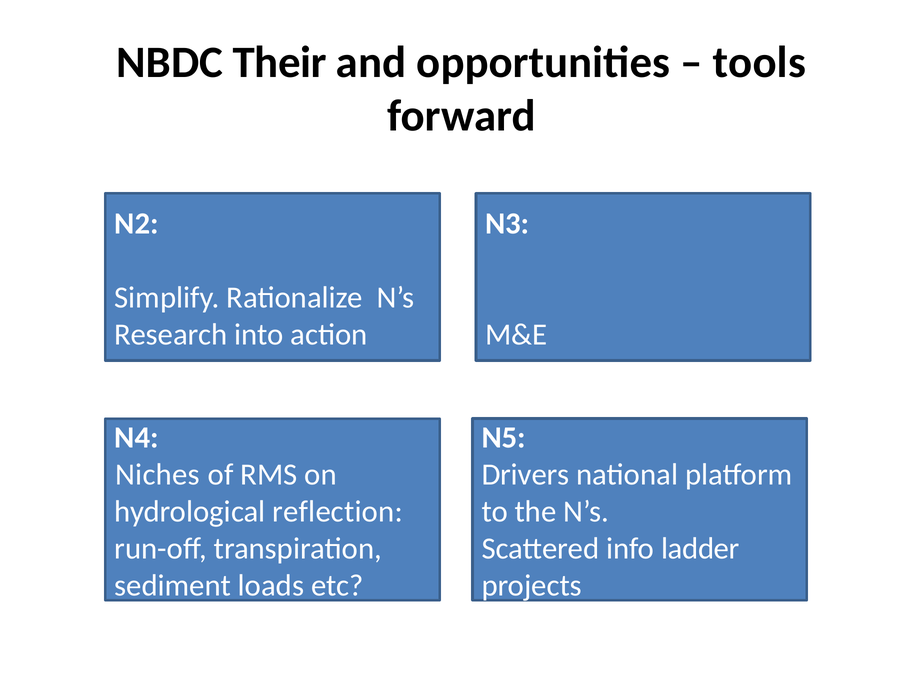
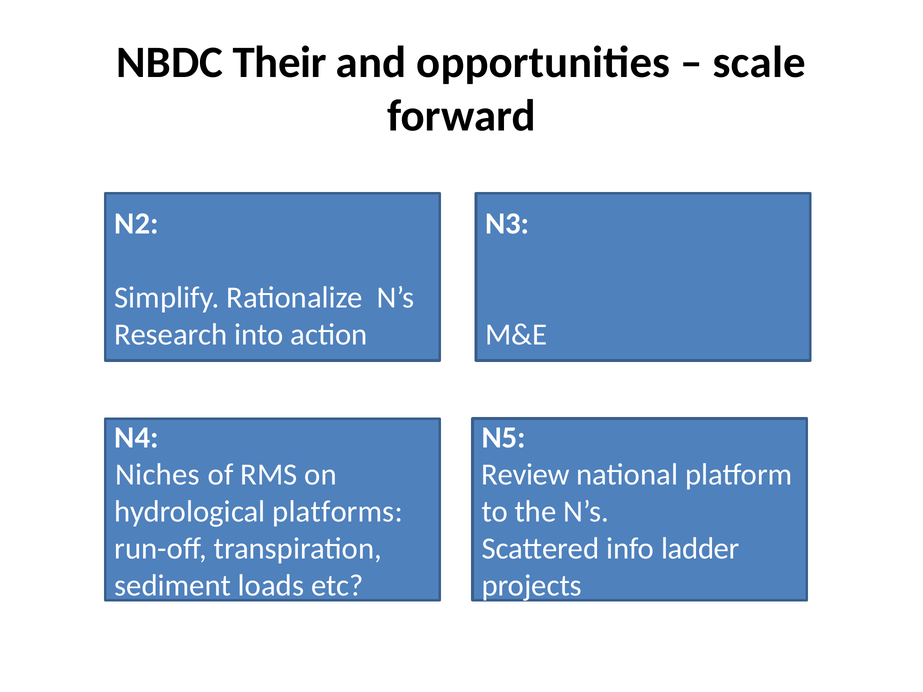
tools: tools -> scale (759, 62)
Drivers: Drivers -> Review (526, 475)
reflection: reflection -> platforms (338, 512)
